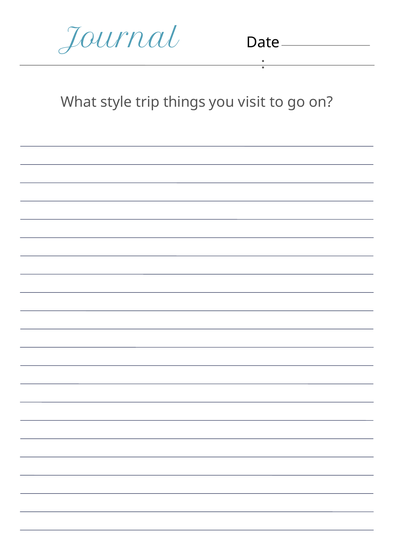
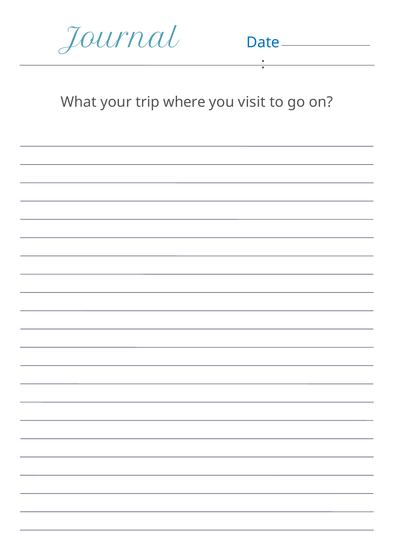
Date colour: black -> blue (263, 43)
style: style -> your (116, 102)
things: things -> where (184, 102)
